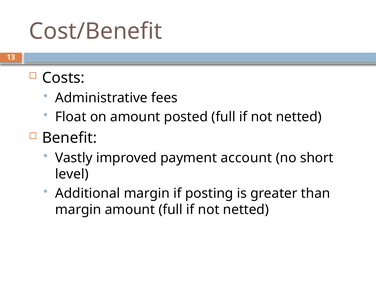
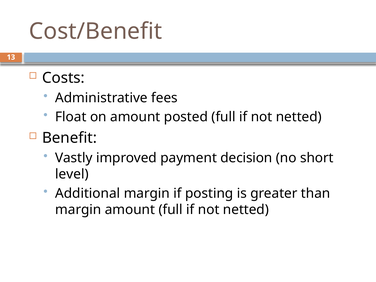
account: account -> decision (246, 158)
